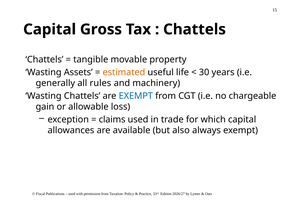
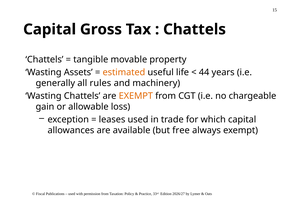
30: 30 -> 44 (204, 72)
EXEMPT colour: blue -> orange (136, 96)
claims: claims -> leases (112, 120)
also: also -> free (181, 130)
